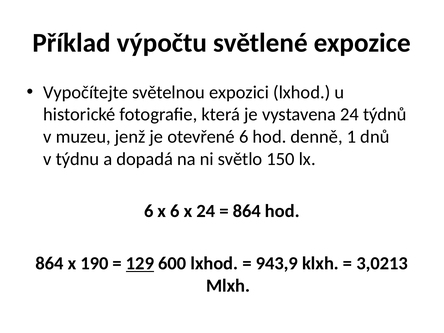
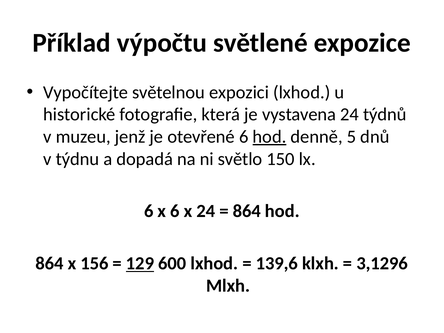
hod underline: none -> present (269, 137)
1: 1 -> 5 (352, 137)
190: 190 -> 156 (94, 264)
943,9: 943,9 -> 139,6 (277, 264)
3,0213: 3,0213 -> 3,1296 (382, 264)
